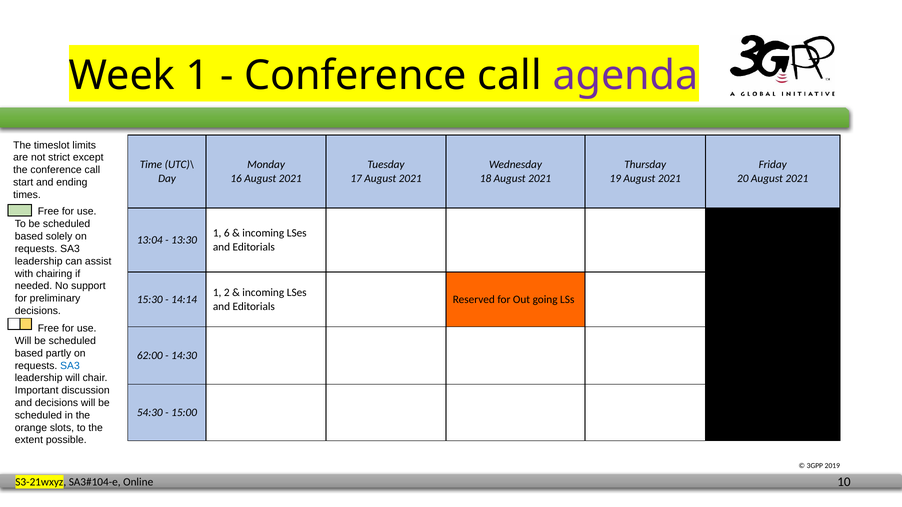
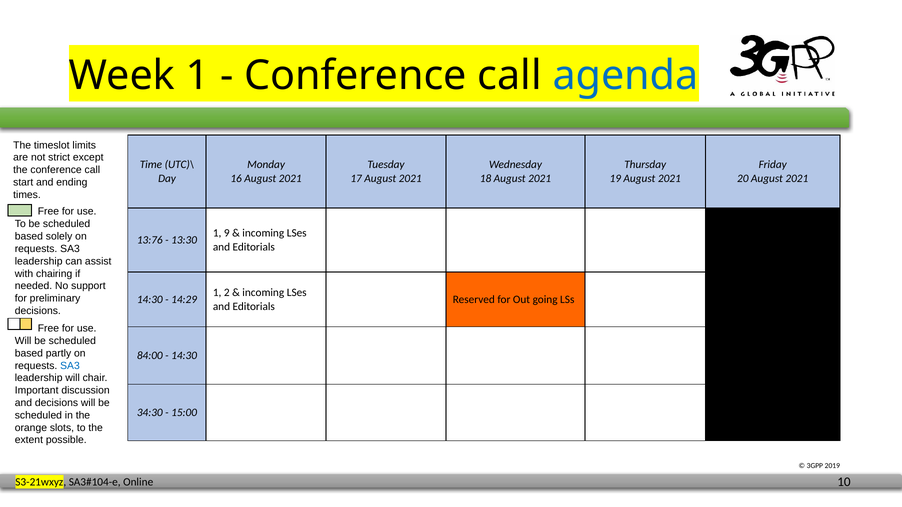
agenda colour: purple -> blue (626, 76)
6: 6 -> 9 (227, 233)
13:04: 13:04 -> 13:76 (150, 240)
15:30: 15:30 -> 14:30 (150, 300)
14:14: 14:14 -> 14:29 (184, 300)
62:00: 62:00 -> 84:00 (150, 356)
54:30: 54:30 -> 34:30 (150, 413)
